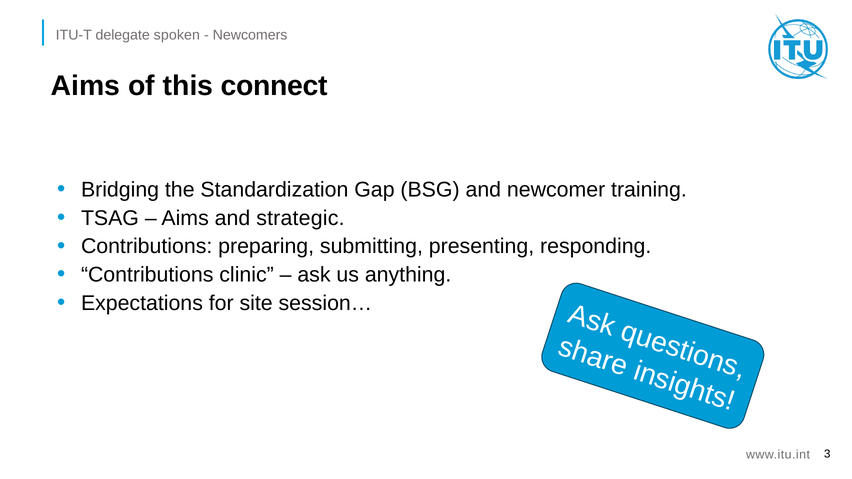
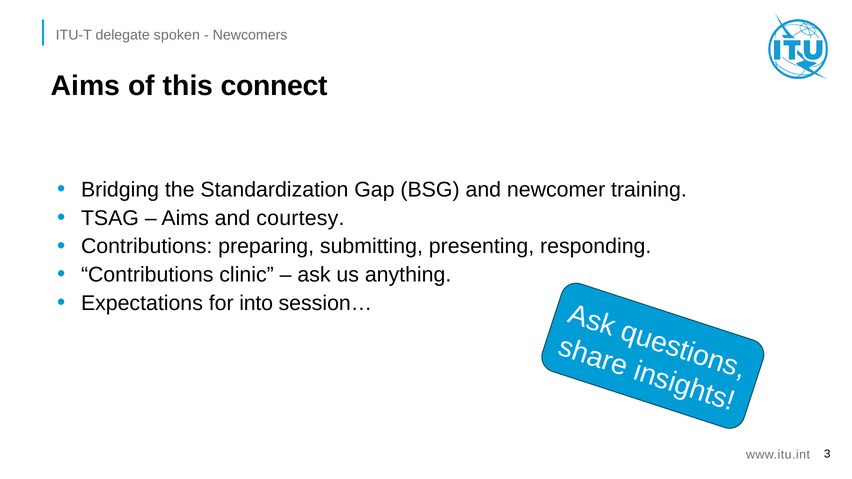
strategic: strategic -> courtesy (300, 218)
site: site -> into (256, 303)
